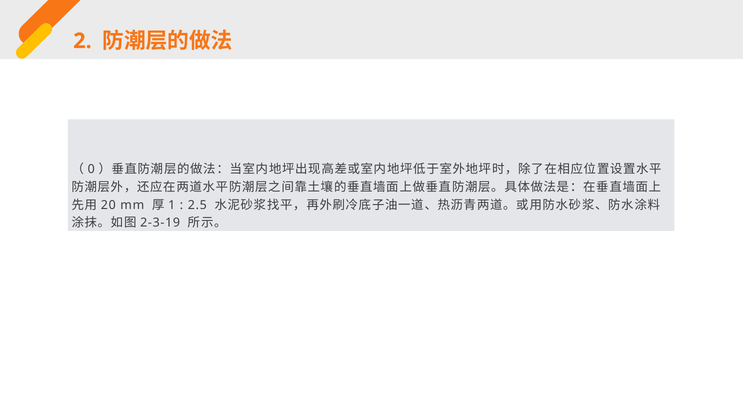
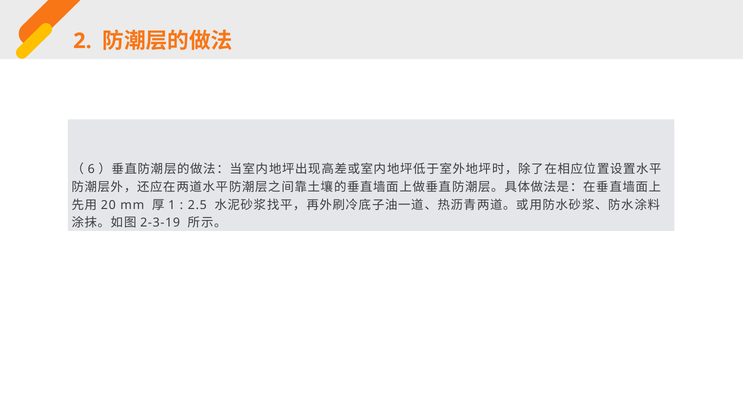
0: 0 -> 6 (91, 169)
